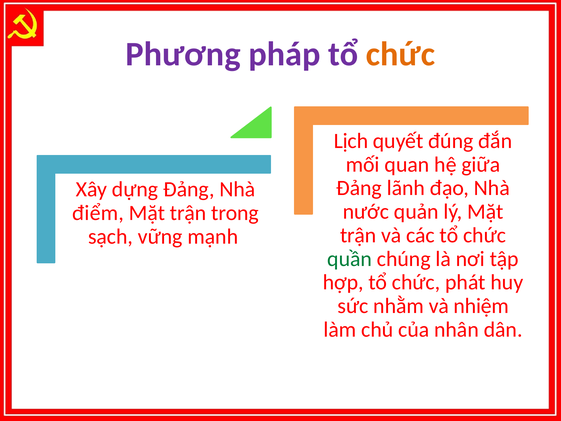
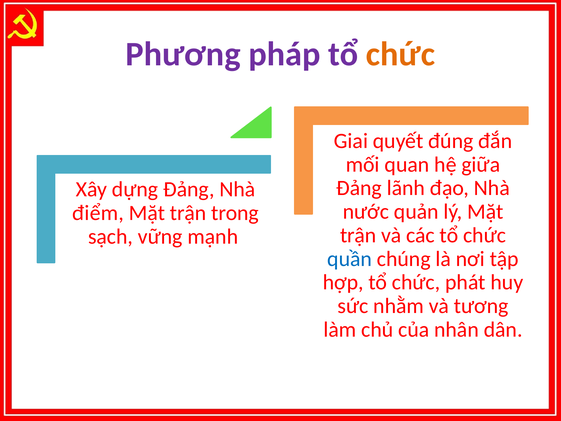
Lịch: Lịch -> Giai (351, 141)
quần colour: green -> blue (350, 259)
nhiệm: nhiệm -> tương (481, 306)
